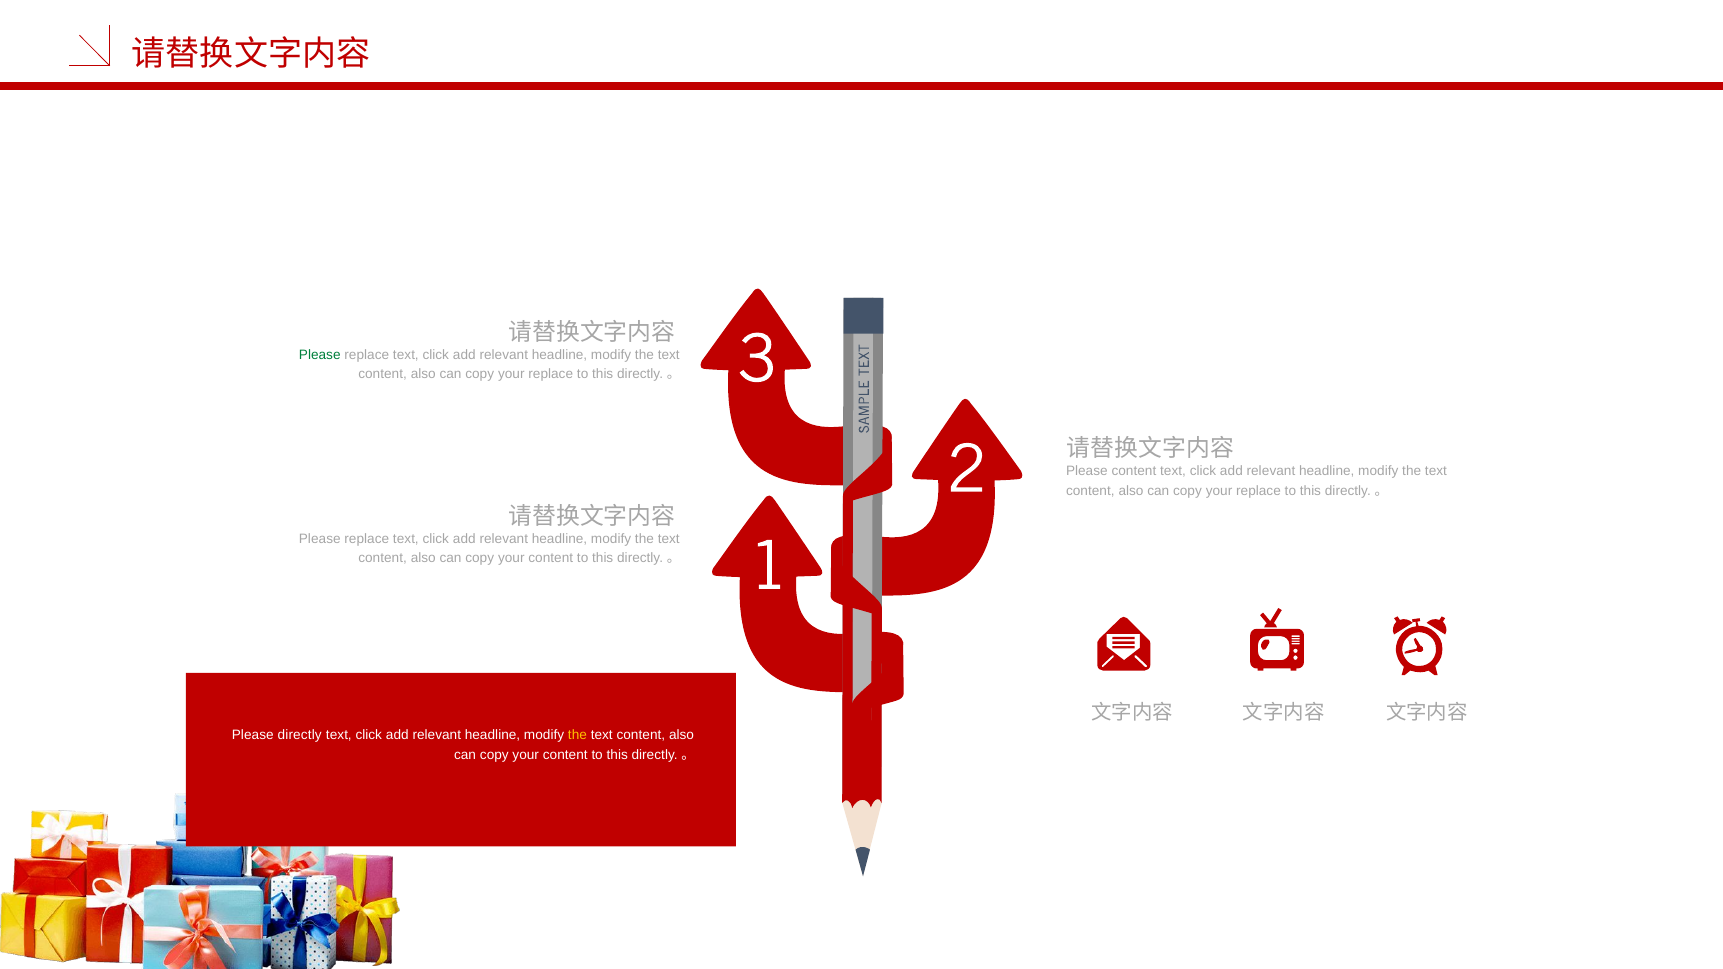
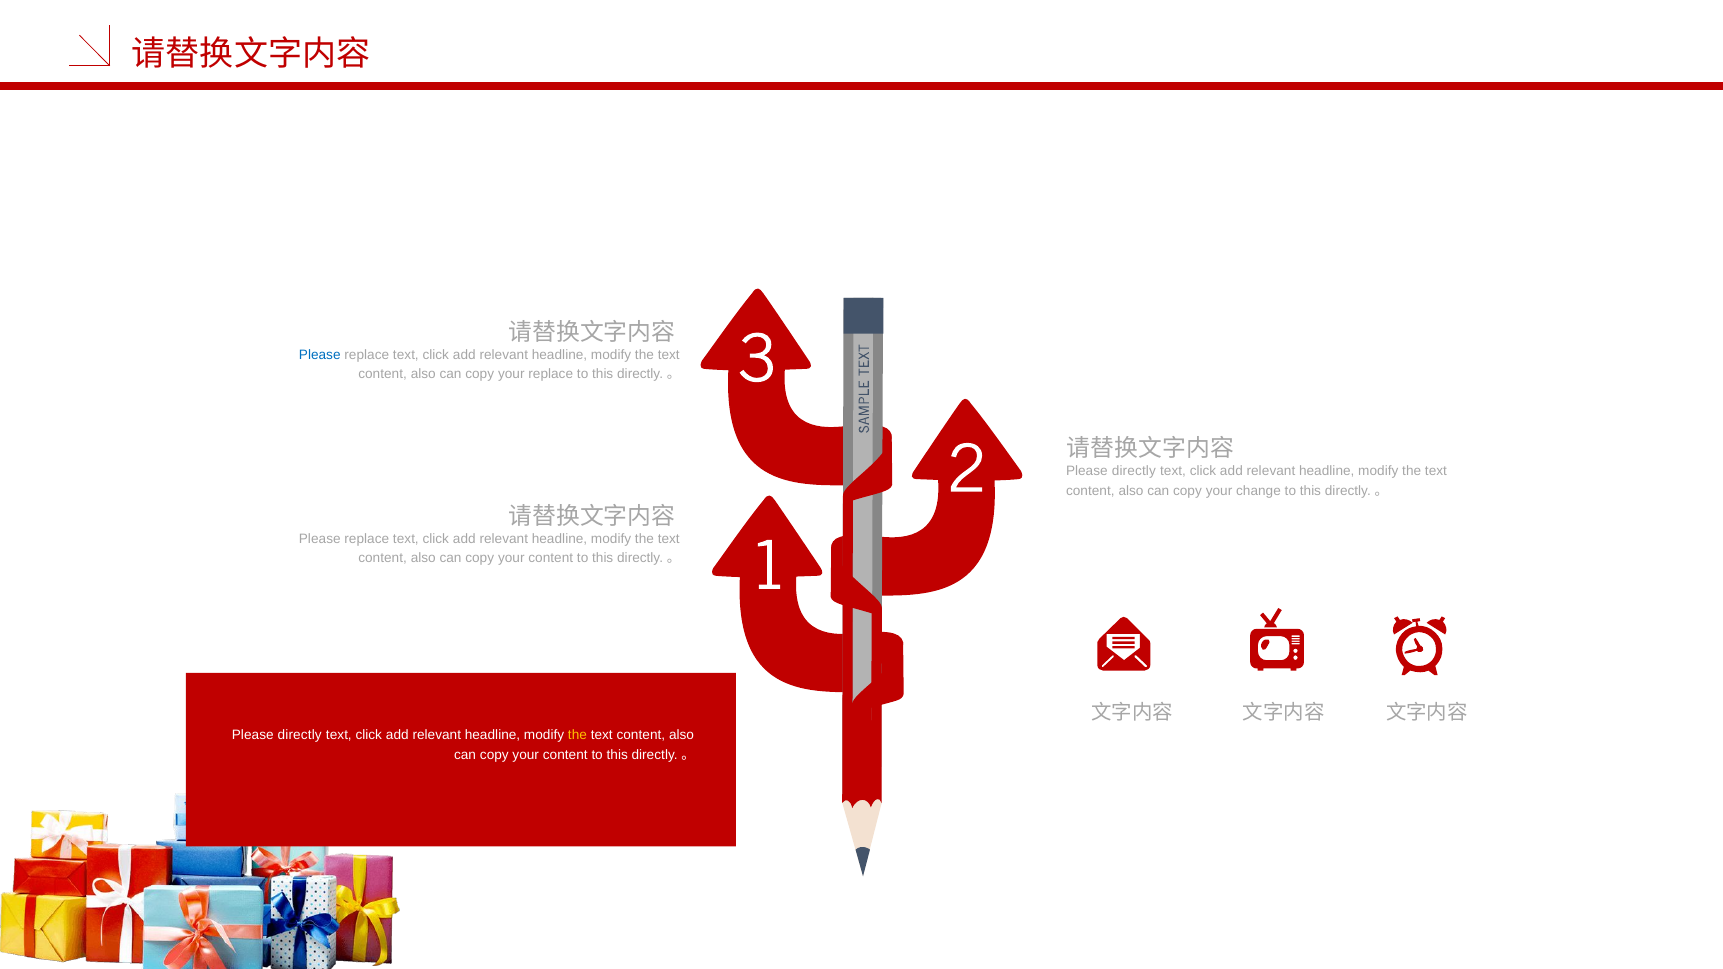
Please colour: green -> blue (320, 355)
content: content -> directly (1134, 471)
replace: replace -> change (1259, 491)
